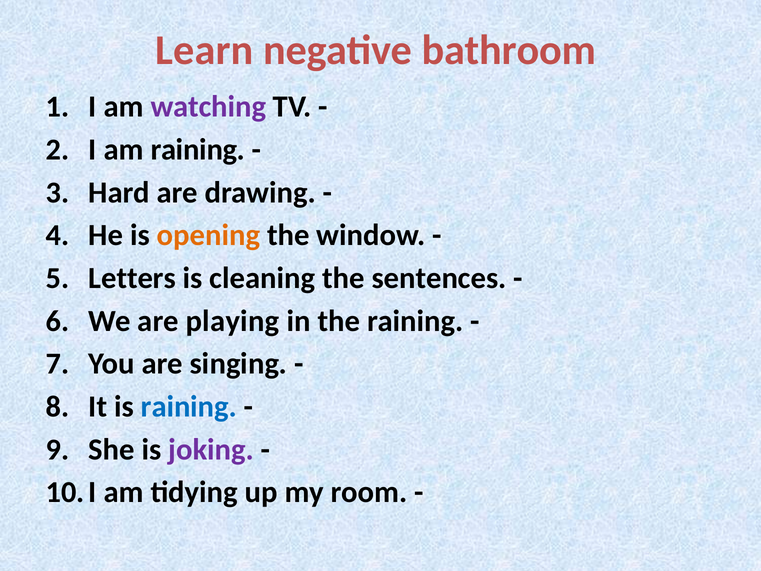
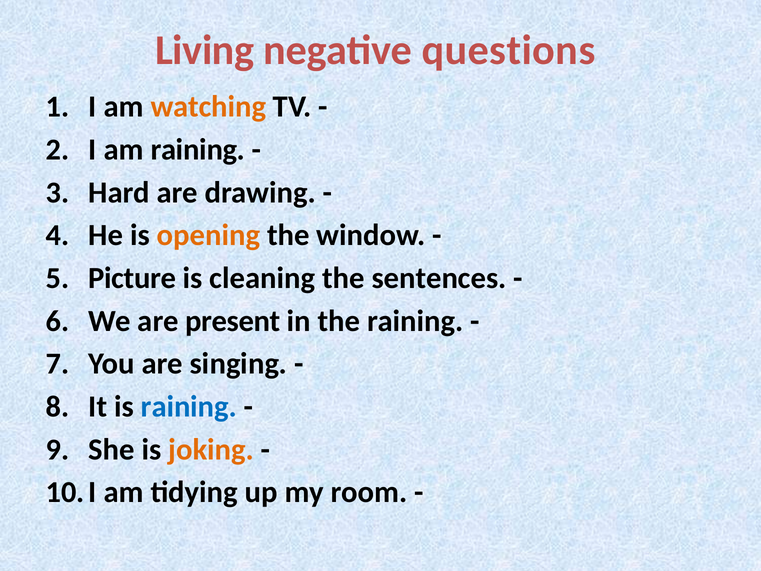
Learn: Learn -> Living (205, 50)
bathroom: bathroom -> questions (509, 50)
watching colour: purple -> orange (208, 107)
Letters: Letters -> Picture (132, 278)
playing: playing -> present (233, 321)
joking colour: purple -> orange (211, 449)
